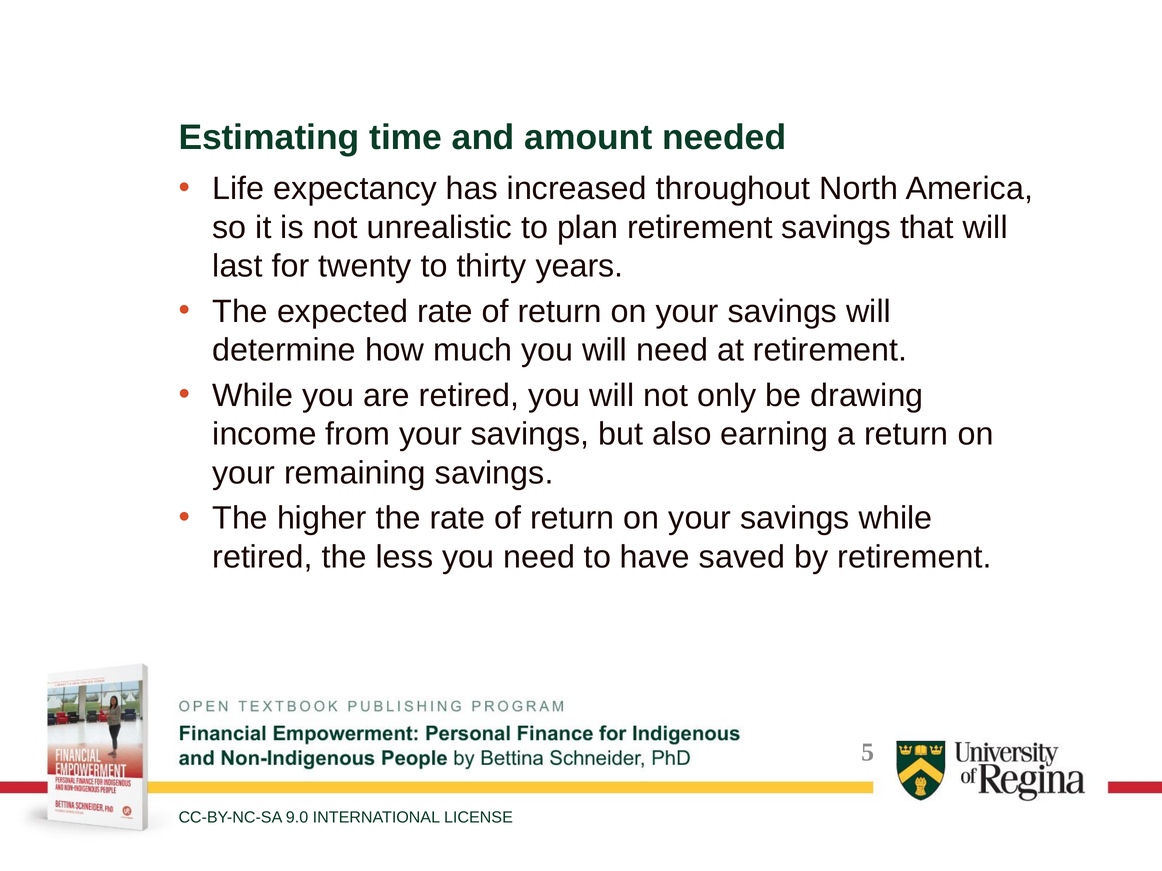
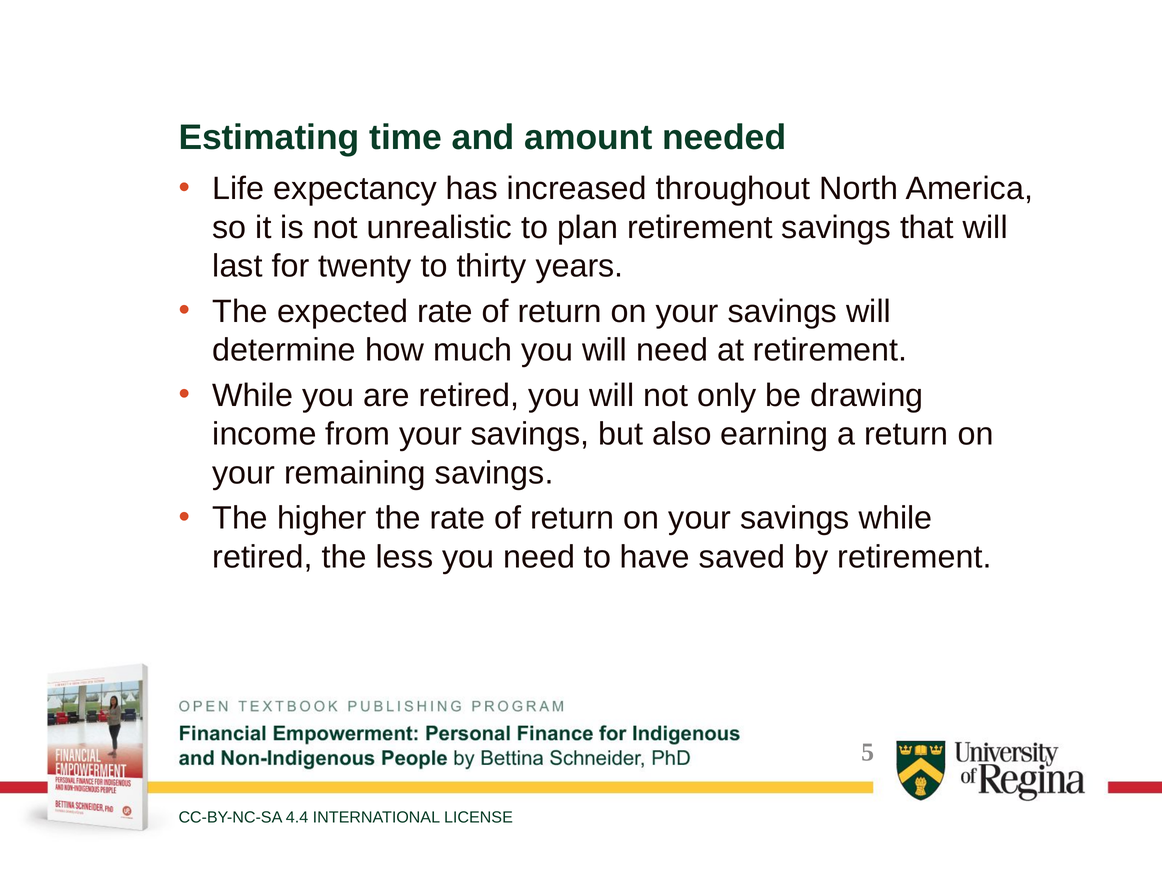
9.0: 9.0 -> 4.4 (297, 818)
